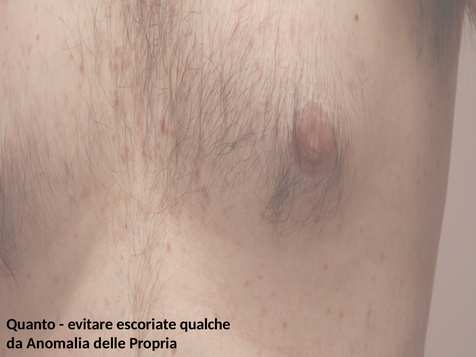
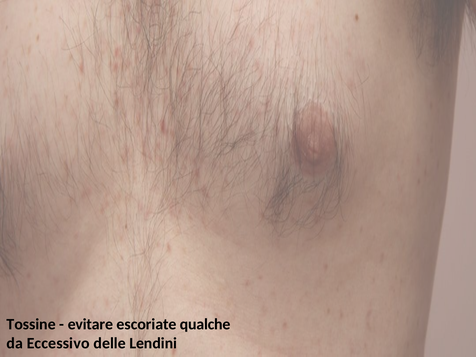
Quanto: Quanto -> Tossine (31, 324)
Anomalia: Anomalia -> Eccessivo (58, 343)
Propria: Propria -> Lendini (153, 343)
